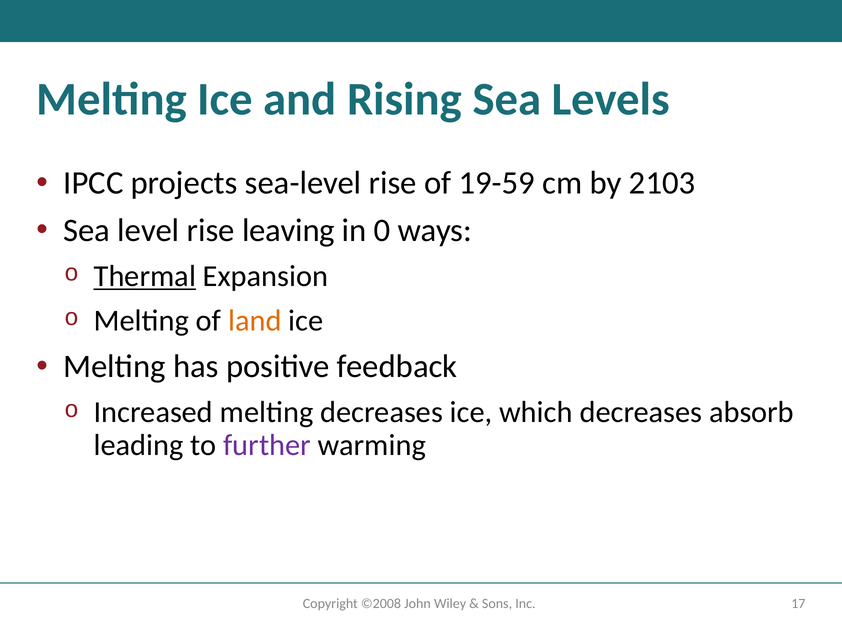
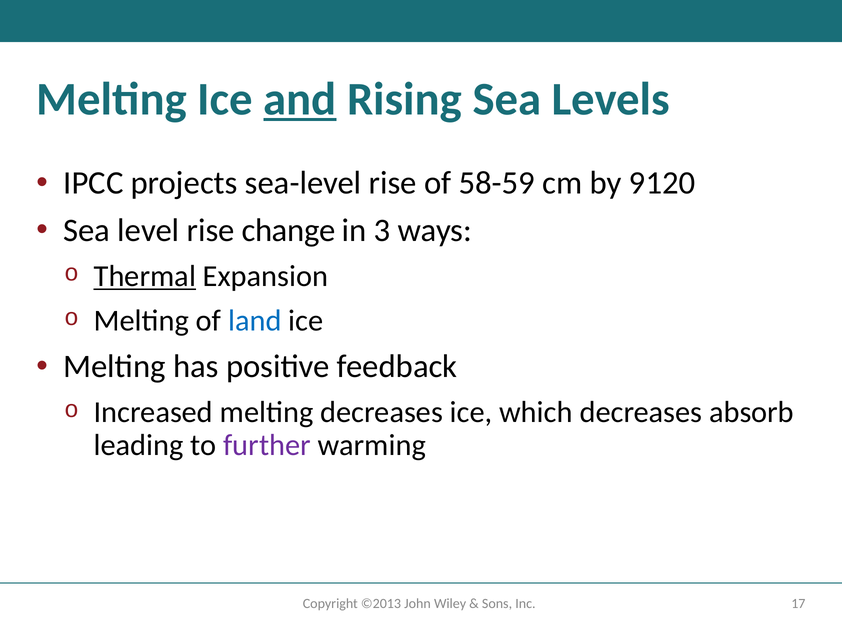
and underline: none -> present (300, 99)
19-59: 19-59 -> 58-59 (497, 183)
2103: 2103 -> 9120 (662, 183)
leaving: leaving -> change (288, 230)
0: 0 -> 3 (382, 230)
land colour: orange -> blue (255, 320)
©2008: ©2008 -> ©2013 (381, 603)
